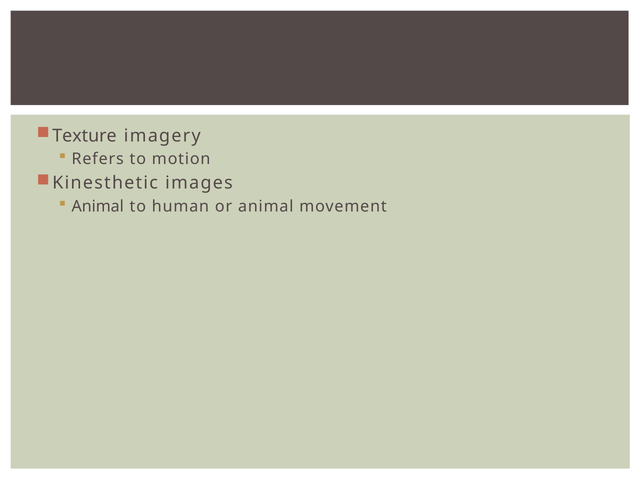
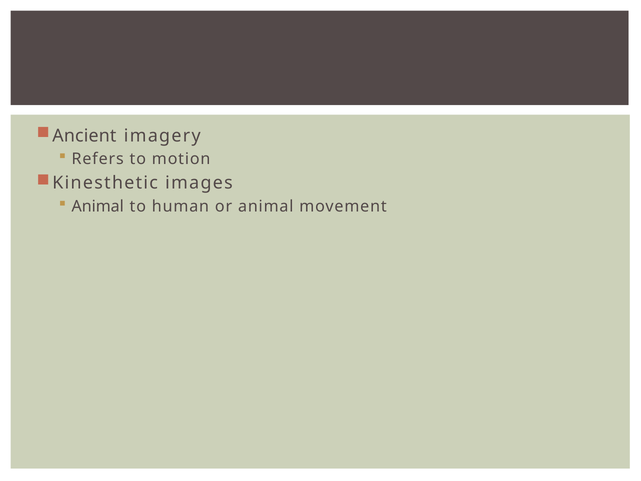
Texture: Texture -> Ancient (84, 136)
